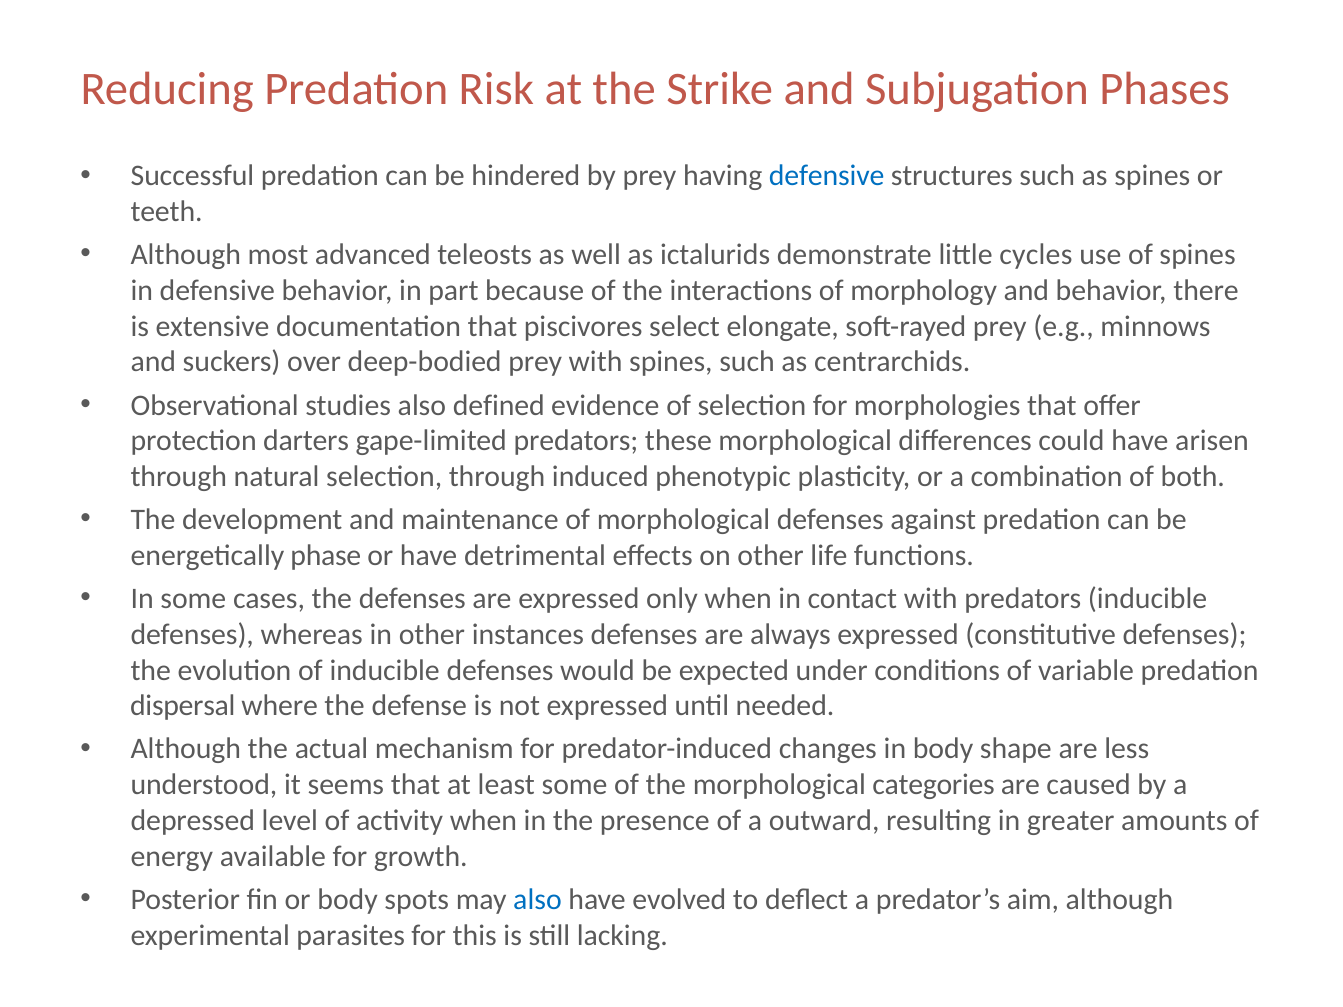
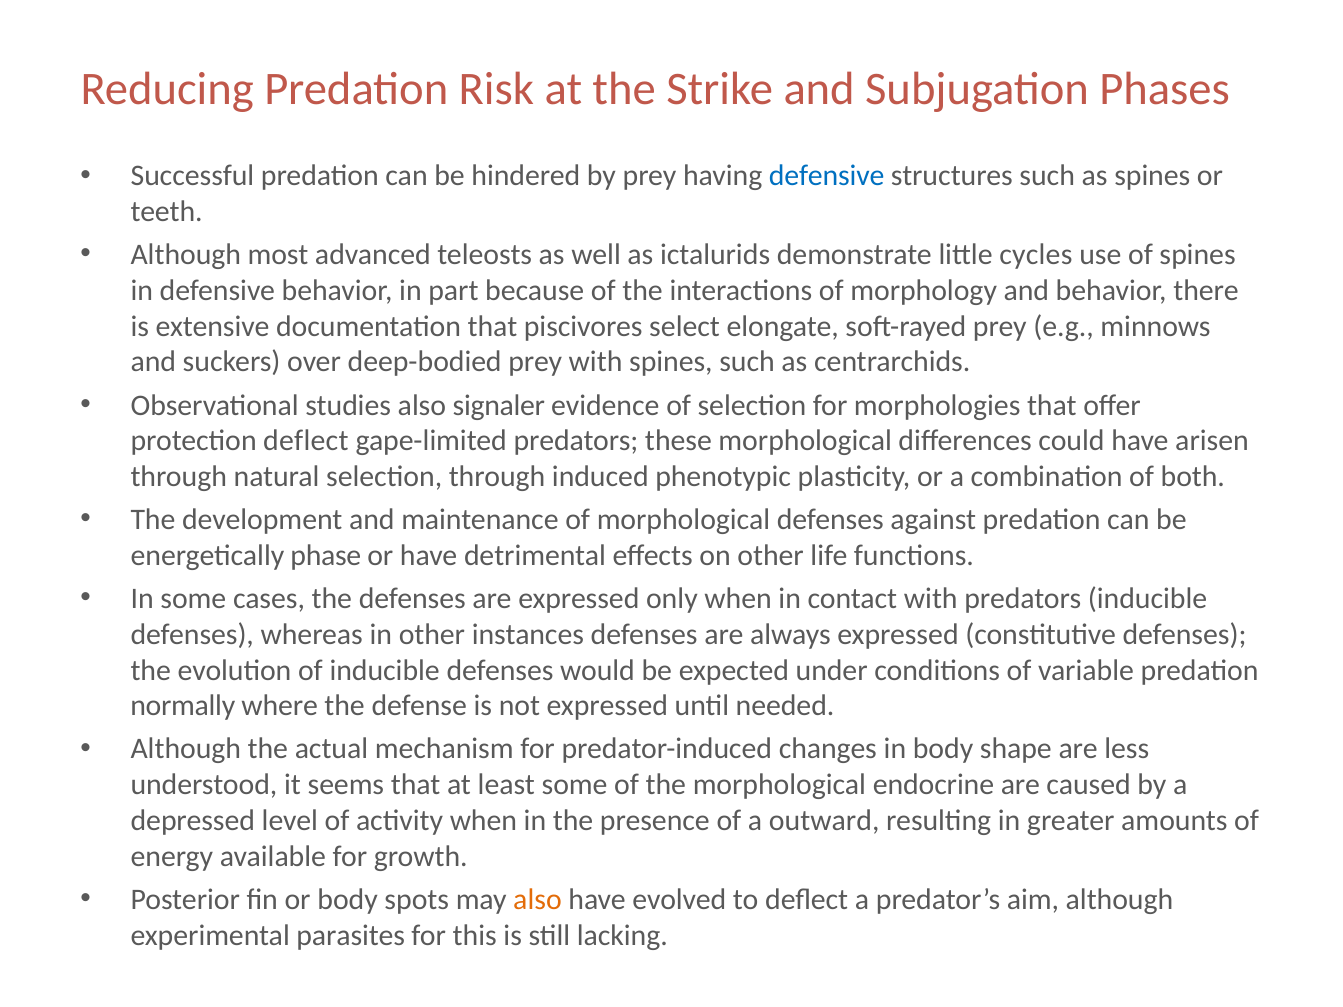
defined: defined -> signaler (499, 405)
protection darters: darters -> deflect (306, 441)
dispersal: dispersal -> normally (183, 706)
categories: categories -> endocrine (933, 785)
also colour: blue -> orange (537, 900)
